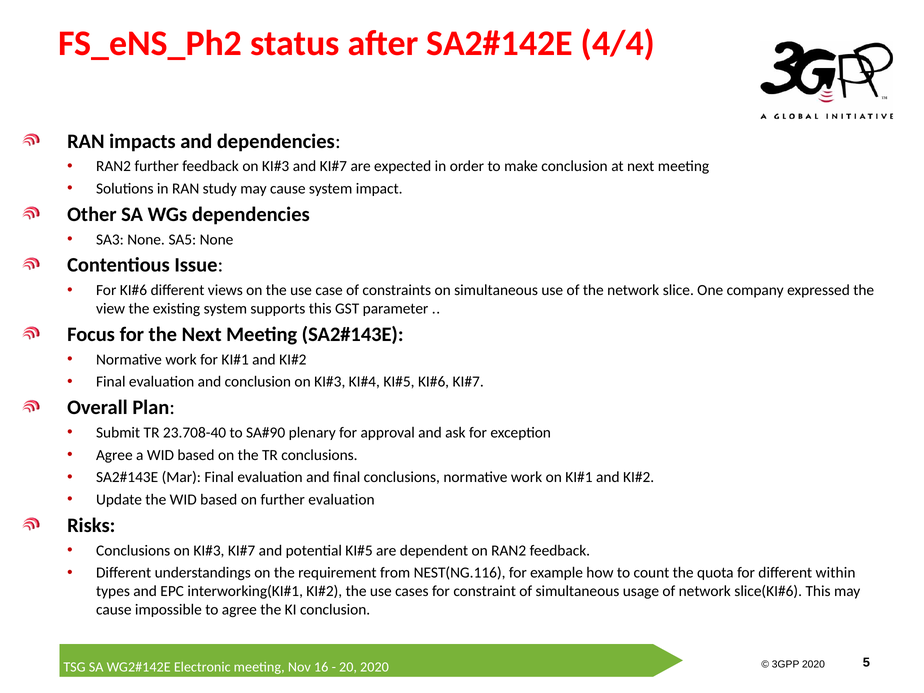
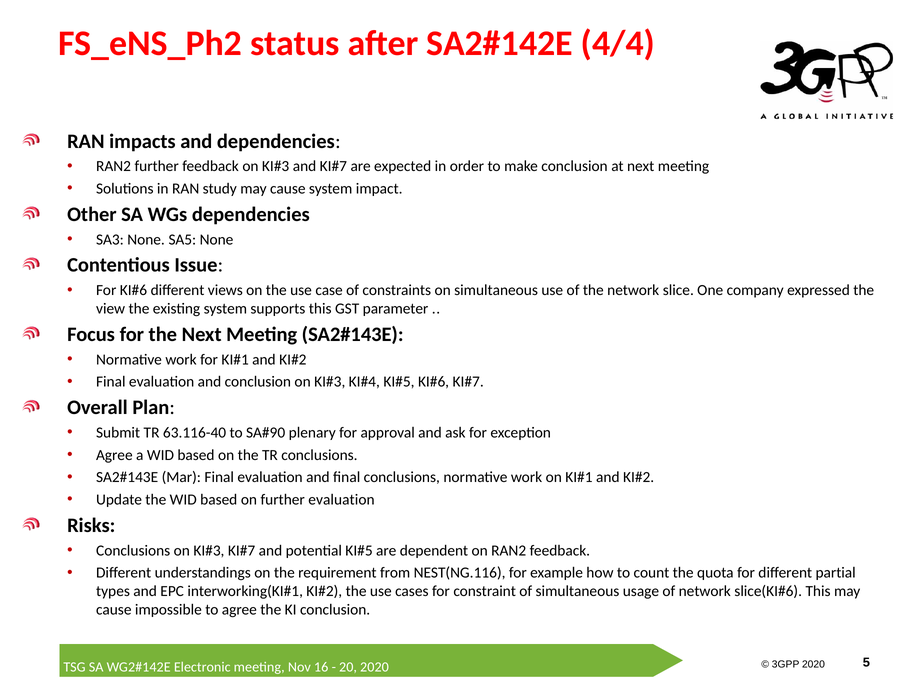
23.708-40: 23.708-40 -> 63.116-40 (195, 433)
within: within -> partial (836, 573)
